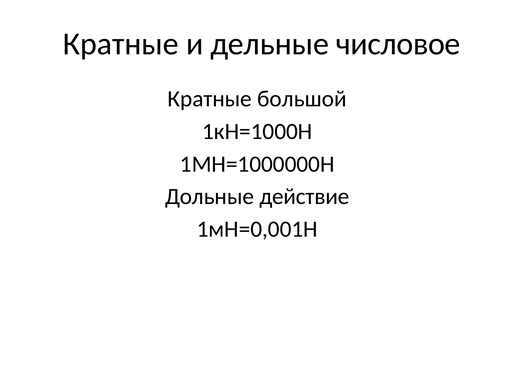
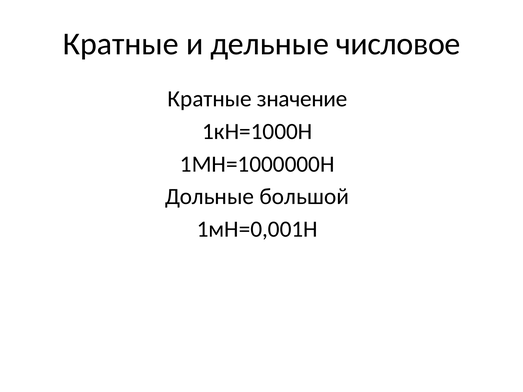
большой: большой -> значение (302, 99)
действие: действие -> большой (304, 197)
